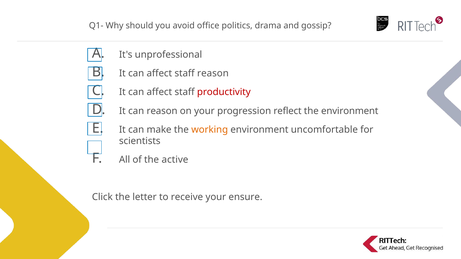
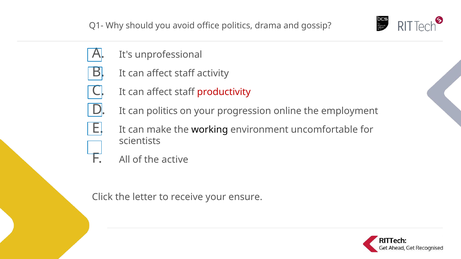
staff reason: reason -> activity (213, 74)
can reason: reason -> politics (162, 111)
reflect: reflect -> online (288, 111)
the environment: environment -> employment (350, 111)
working colour: orange -> black (210, 130)
